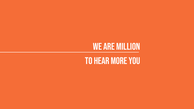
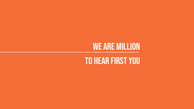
MORE: MORE -> FIRST (119, 61)
